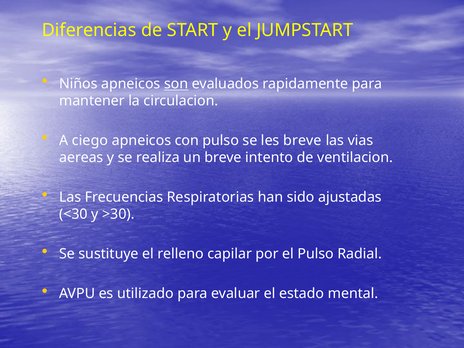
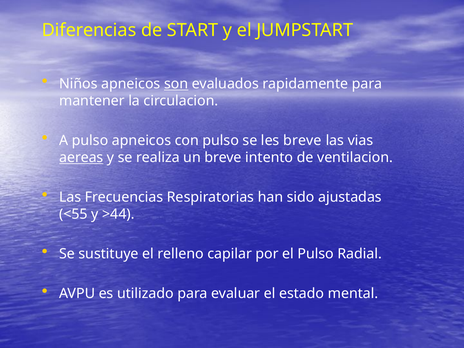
A ciego: ciego -> pulso (90, 141)
aereas underline: none -> present (81, 158)
<30: <30 -> <55 (73, 214)
>30: >30 -> >44 (118, 214)
